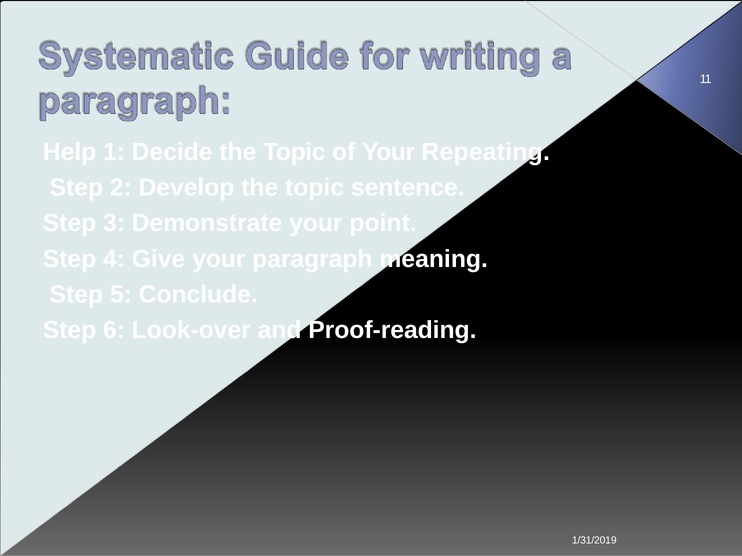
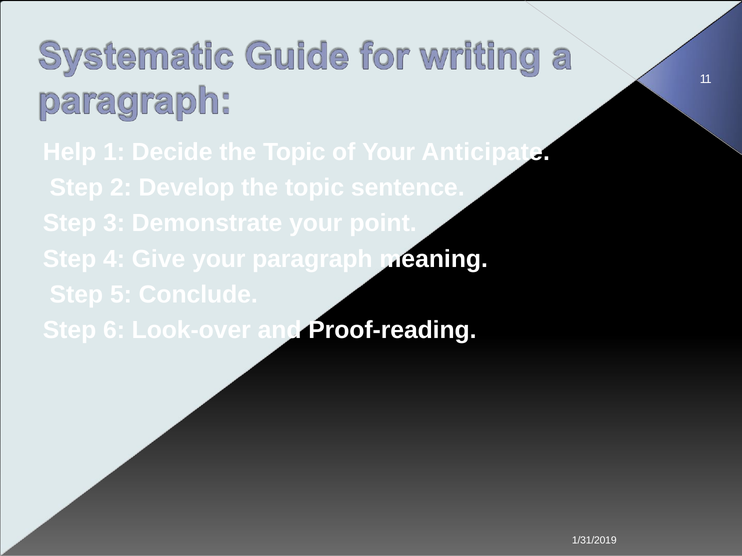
Repeating: Repeating -> Anticipate (486, 152)
